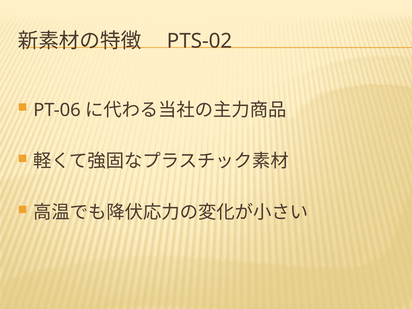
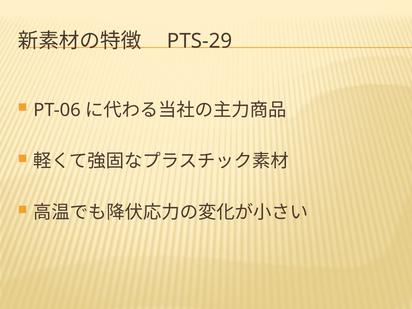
PTS-02: PTS-02 -> PTS-29 (200, 41)
